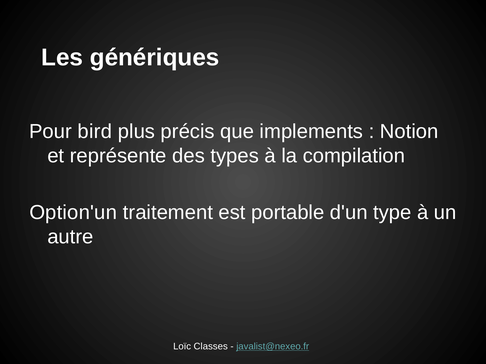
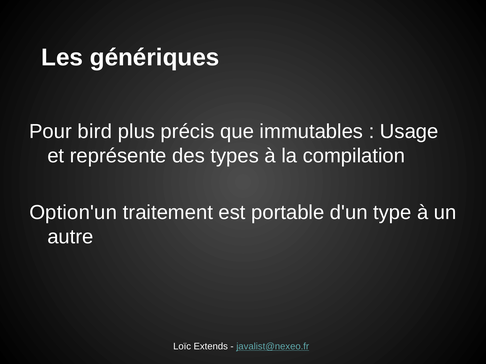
implements: implements -> immutables (311, 132)
Notion: Notion -> Usage (409, 132)
Classes: Classes -> Extends (211, 347)
